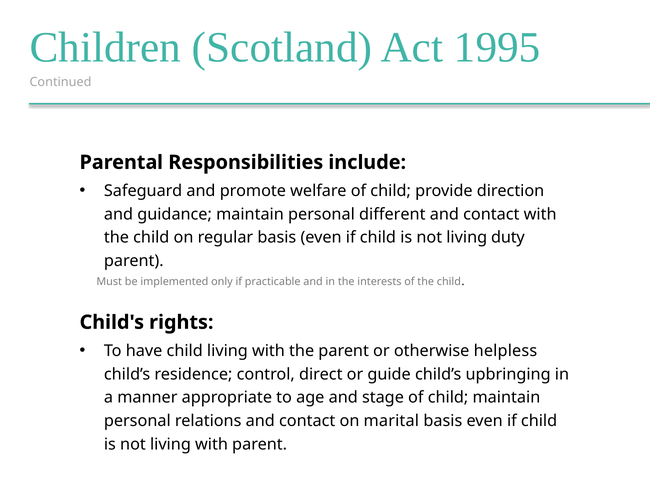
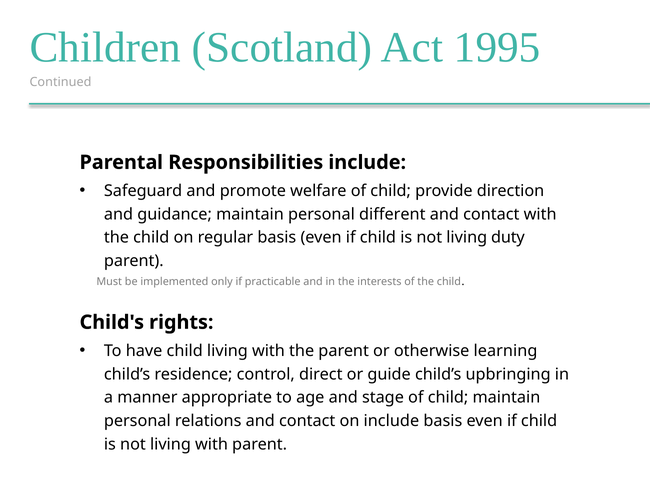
helpless: helpless -> learning (505, 351)
on marital: marital -> include (391, 421)
